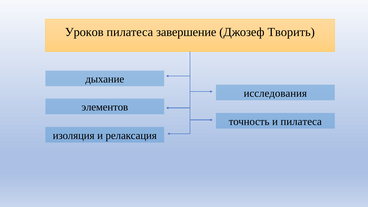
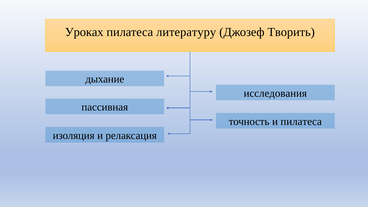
Уроков: Уроков -> Уроках (84, 32)
завершение: завершение -> литературу (186, 32)
элементов: элементов -> пассивная (105, 107)
